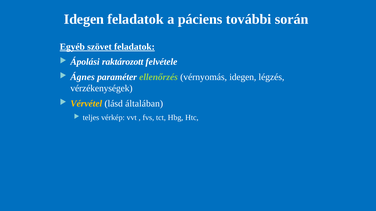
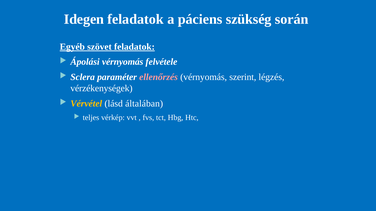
további: további -> szükség (249, 19)
Ápolási raktározott: raktározott -> vérnyomás (123, 62)
Ágnes: Ágnes -> Sclera (83, 77)
ellenőrzés colour: light green -> pink (159, 77)
vérnyomás idegen: idegen -> szerint (243, 77)
